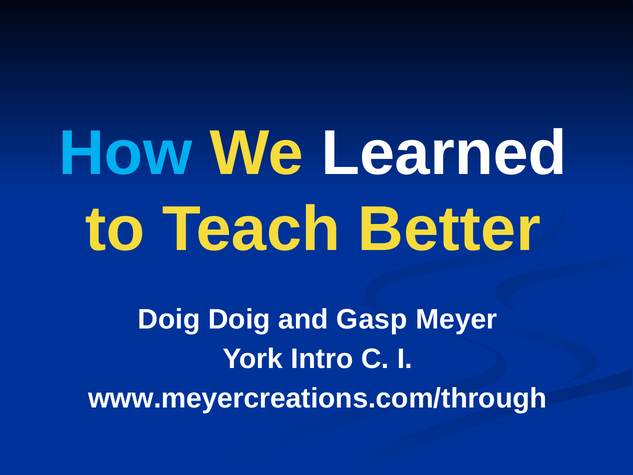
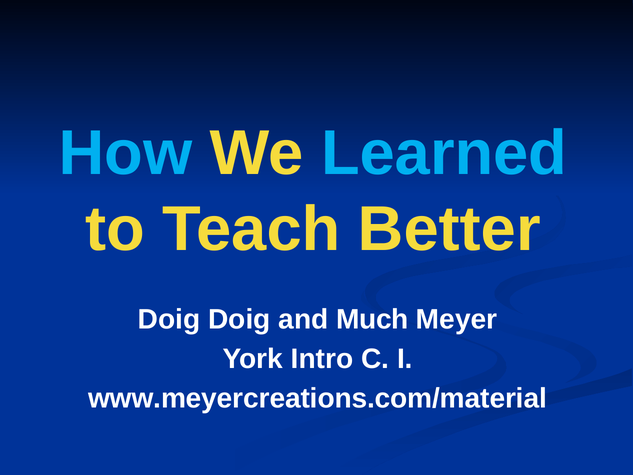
Learned colour: white -> light blue (444, 153)
Gasp: Gasp -> Much (372, 319)
www.meyercreations.com/through: www.meyercreations.com/through -> www.meyercreations.com/material (318, 398)
